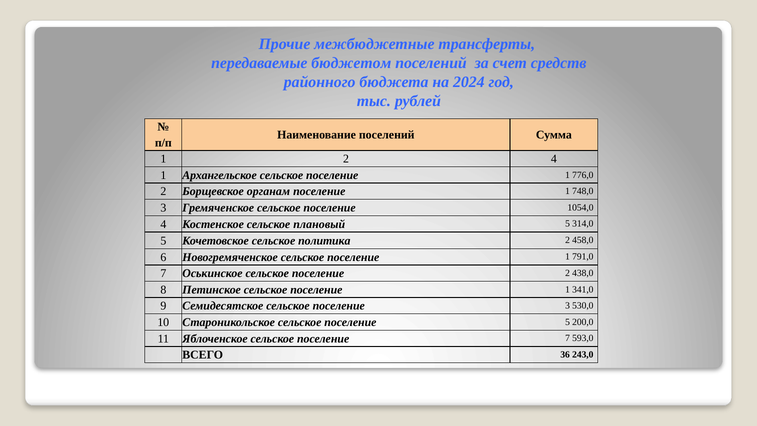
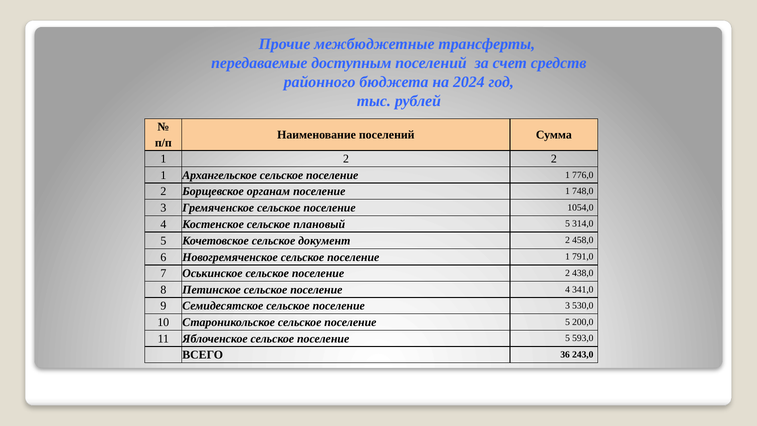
бюджетом: бюджетом -> доступным (351, 63)
2 4: 4 -> 2 (554, 159)
политика: политика -> документ (324, 241)
Петинское сельское поселение 1: 1 -> 4 (567, 289)
Яблоченское сельское поселение 7: 7 -> 5 (567, 338)
